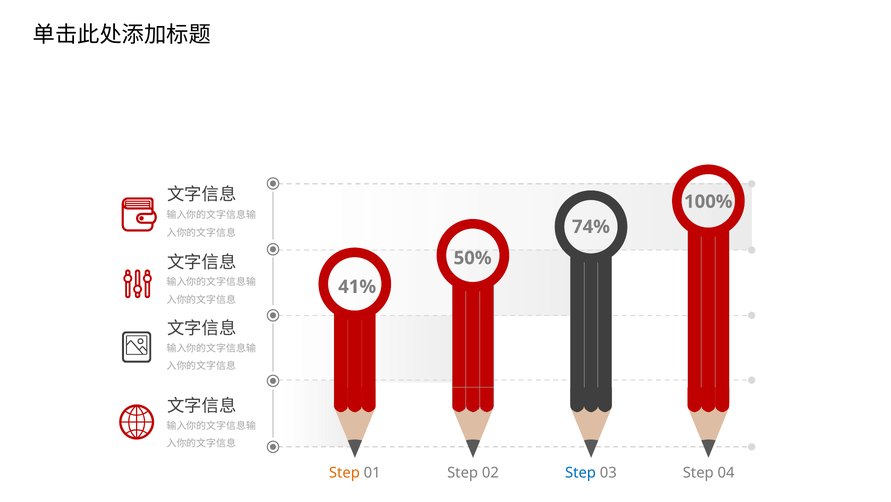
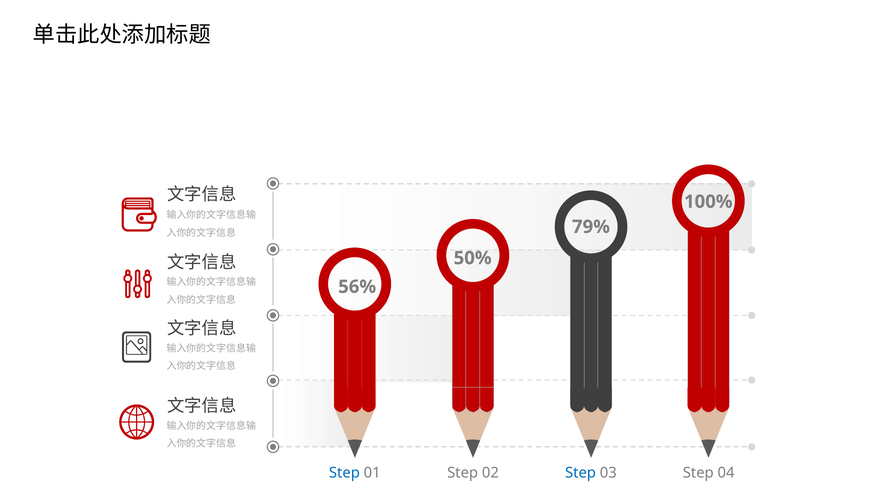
74%: 74% -> 79% (591, 227)
41%: 41% -> 56% (357, 286)
Step colour: orange -> blue (344, 472)
